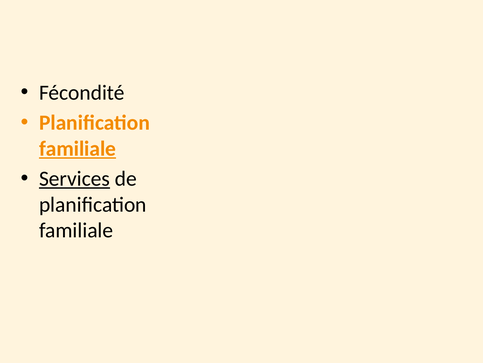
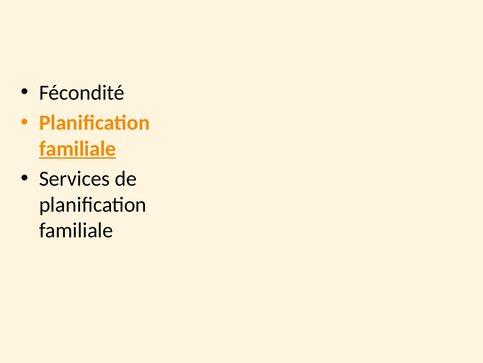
Services underline: present -> none (75, 178)
